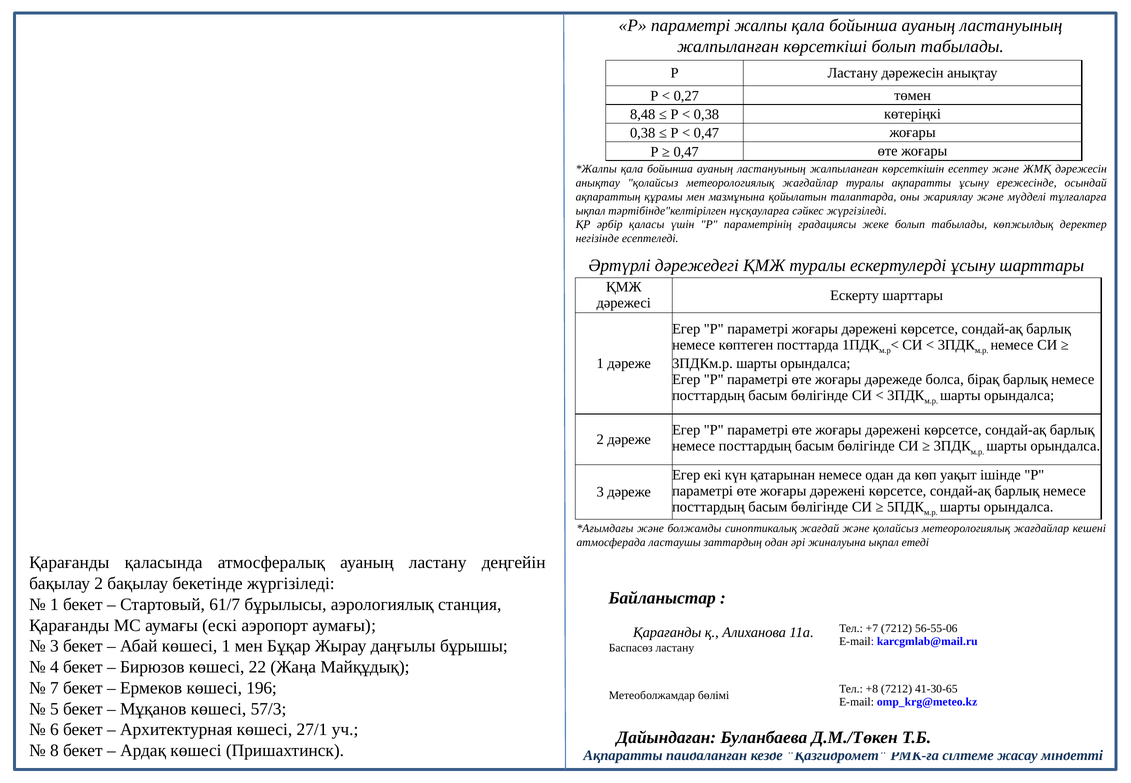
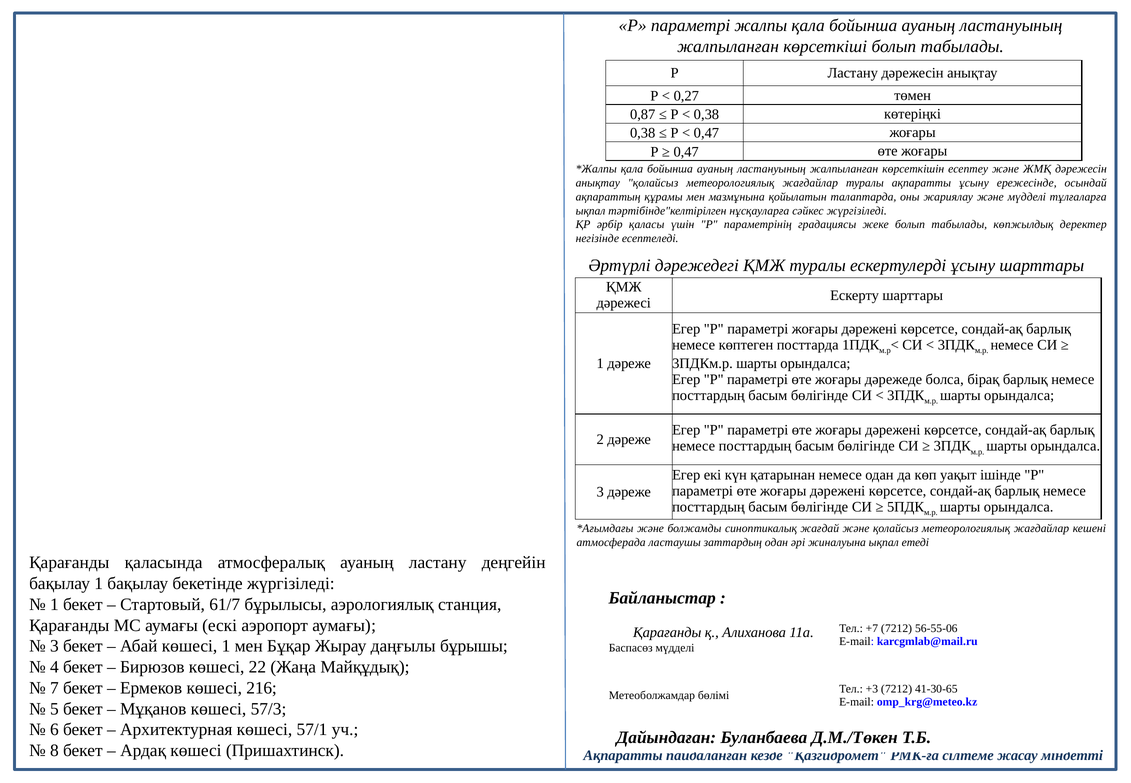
8,48: 8,48 -> 0,87 (643, 114)
бақылау 2: 2 -> 1 (99, 584)
Баспасөз ластану: ластану -> мүдделі (675, 648)
196: 196 -> 216 (262, 688)
+8: +8 -> +3 (872, 689)
27/1: 27/1 -> 57/1 (312, 730)
